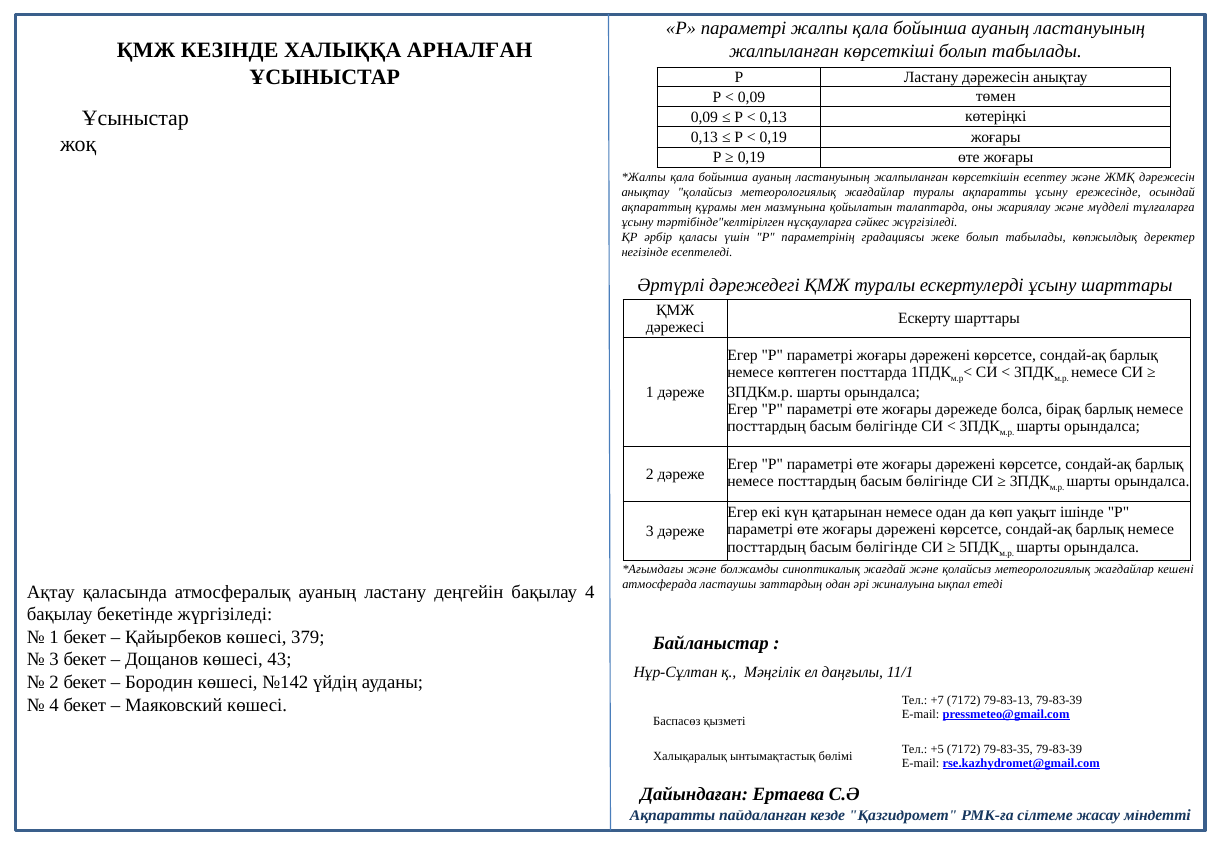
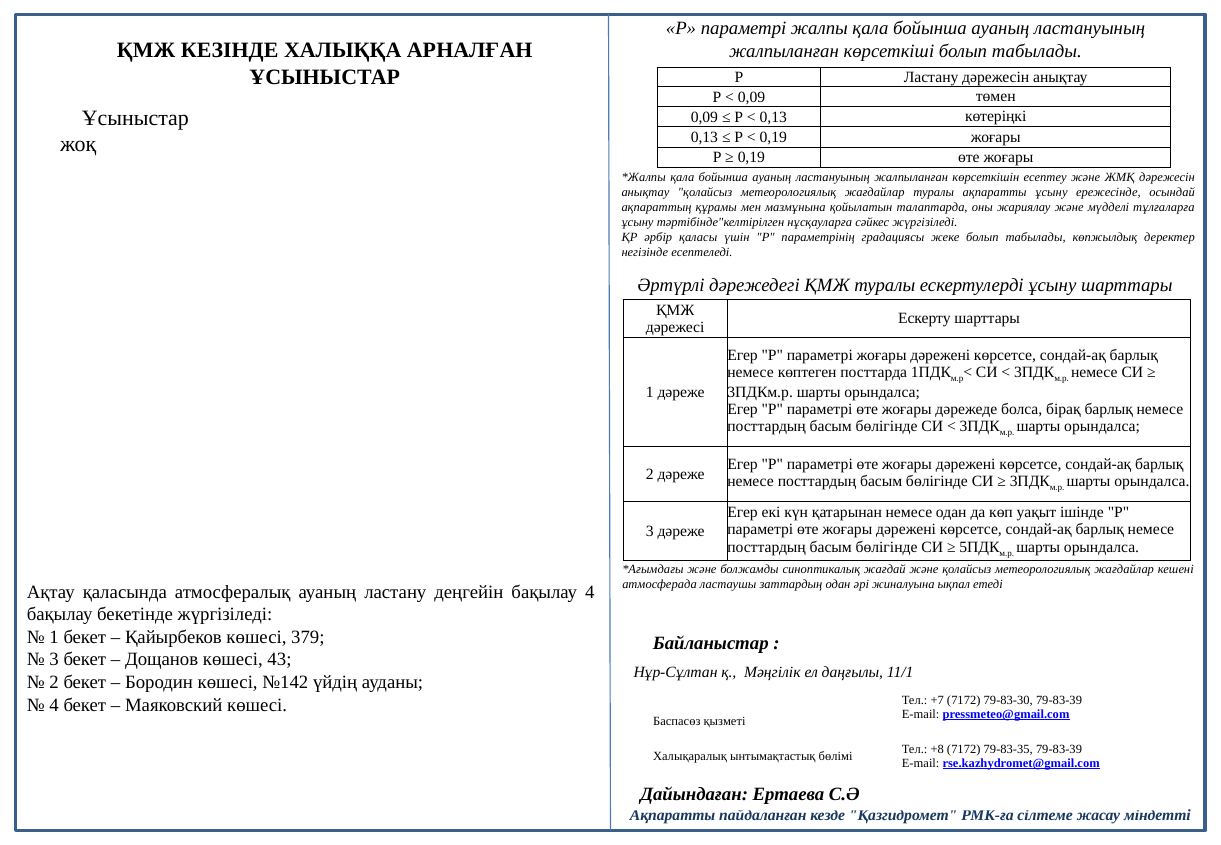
79-83-13: 79-83-13 -> 79-83-30 (1008, 701)
+5: +5 -> +8 (937, 749)
